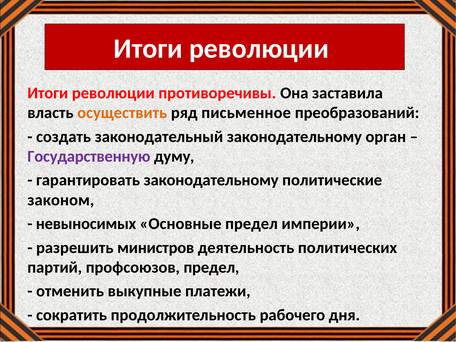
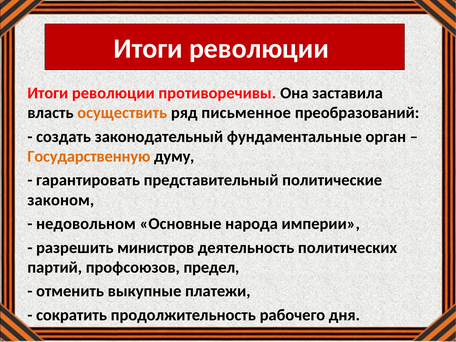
законодательный законодательному: законодательному -> фундаментальные (294, 137)
Государственную colour: purple -> orange (89, 156)
гарантировать законодательному: законодательному -> представительный (211, 180)
невыносимых: невыносимых -> недовольном (86, 224)
Основные предел: предел -> народа (252, 224)
